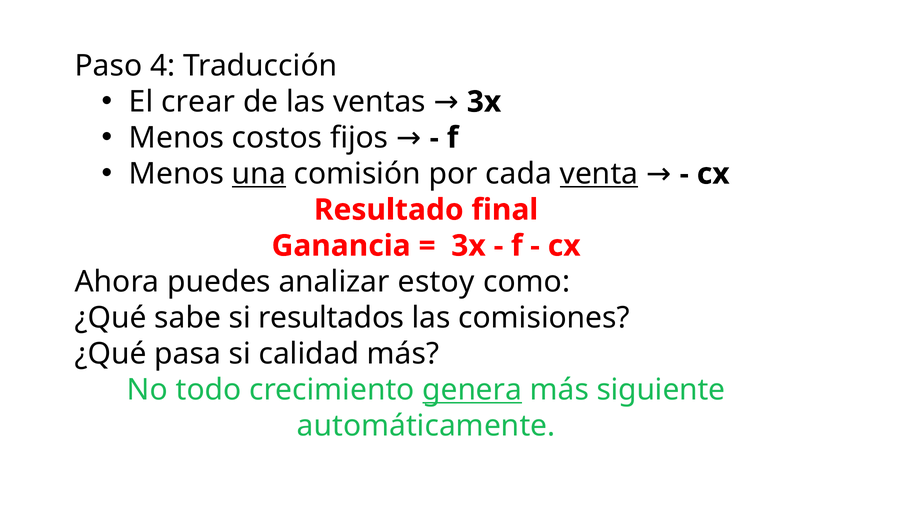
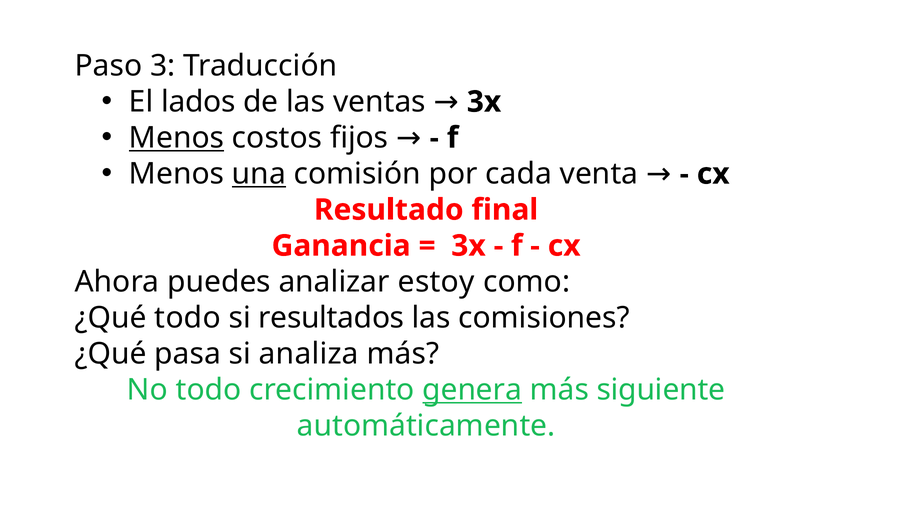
4: 4 -> 3 (163, 66)
crear: crear -> lados (198, 102)
Menos underline: none -> present (177, 138)
venta underline: present -> none (599, 174)
¿Qué sabe: sabe -> todo (188, 318)
calidad: calidad -> analiza (309, 354)
